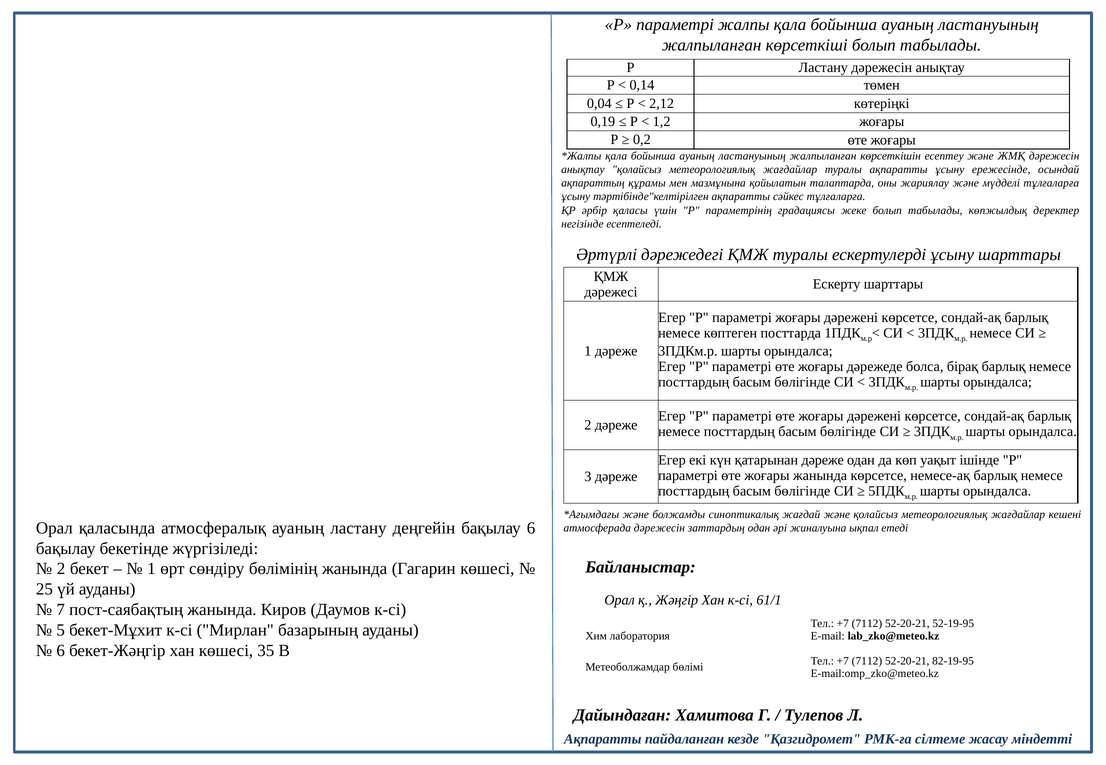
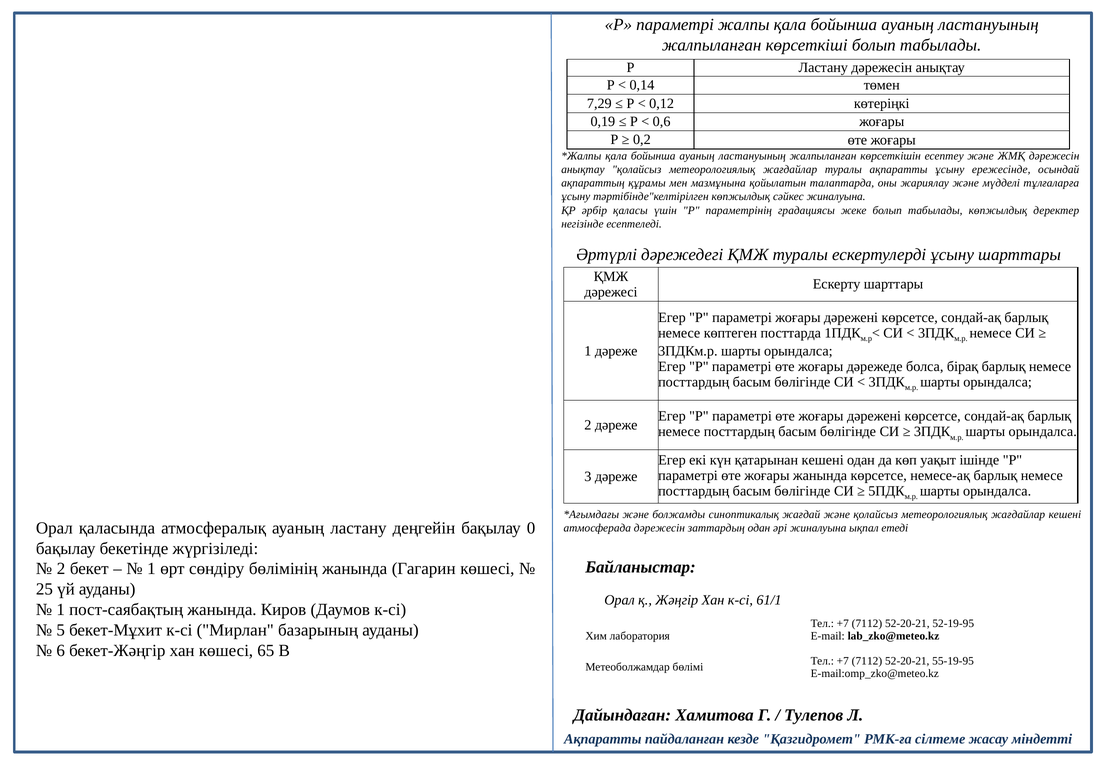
0,04: 0,04 -> 7,29 (599, 103)
2,12: 2,12 -> 0,12 (662, 103)
1,2: 1,2 -> 0,6 (662, 122)
тәртібінде"келтірілген ақпаратты: ақпаратты -> көпжылдық (741, 197)
сәйкес тұлғаларға: тұлғаларға -> жиналуына (836, 197)
қатарынан дәреже: дәреже -> кешені (823, 460)
бақылау 6: 6 -> 0 (531, 529)
7: 7 -> 1 (61, 610)
35: 35 -> 65 (266, 651)
82-19-95: 82-19-95 -> 55-19-95 (953, 661)
